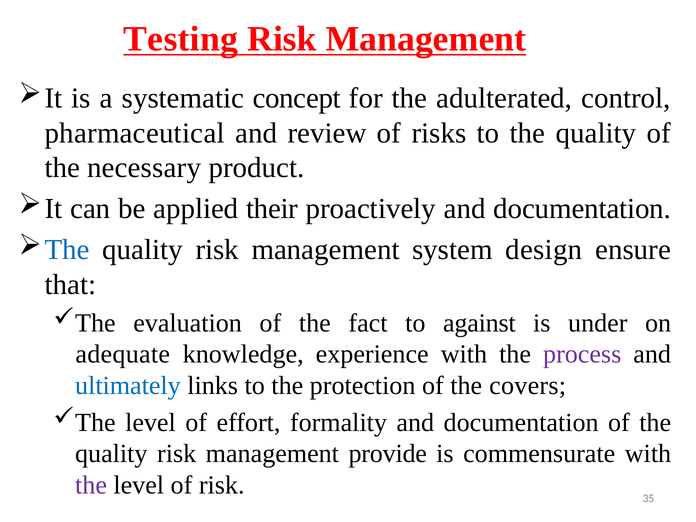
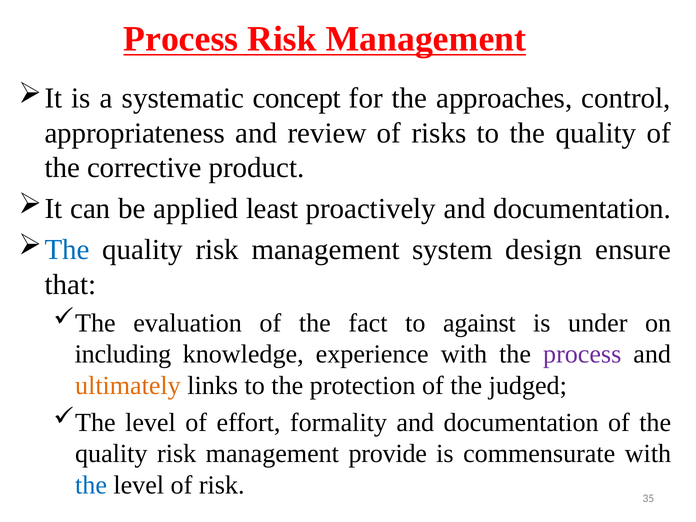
Testing: Testing -> Process (181, 39)
adulterated: adulterated -> approaches (504, 98)
pharmaceutical: pharmaceutical -> appropriateness (135, 133)
necessary: necessary -> corrective (144, 168)
their: their -> least (272, 209)
adequate: adequate -> including (123, 354)
ultimately colour: blue -> orange (128, 386)
covers: covers -> judged (528, 386)
the colour: purple -> blue (91, 485)
